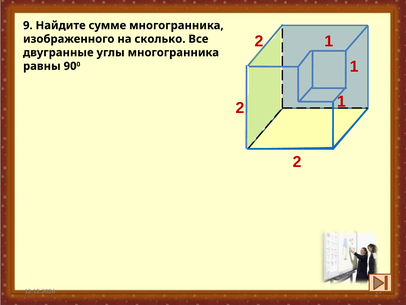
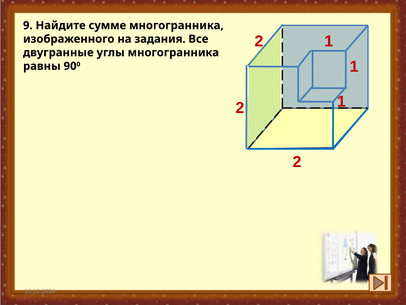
сколько: сколько -> задания (160, 39)
